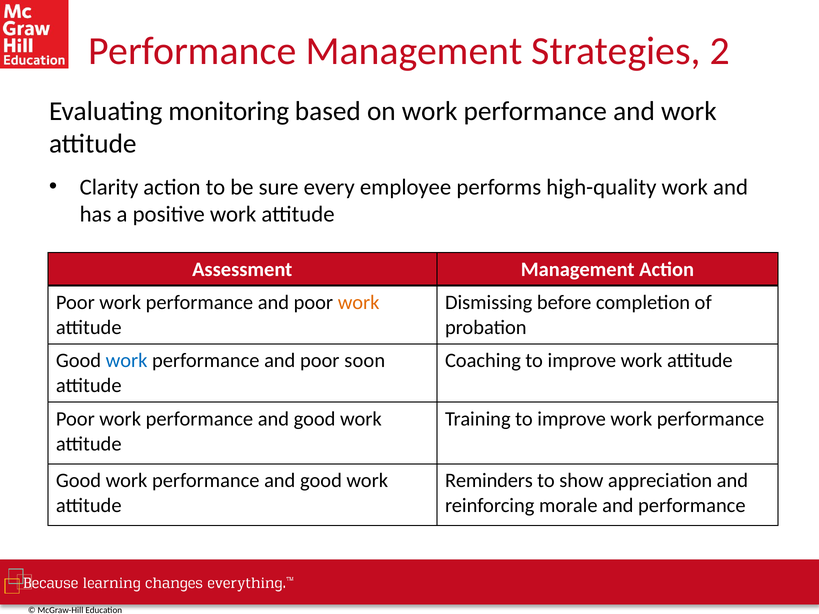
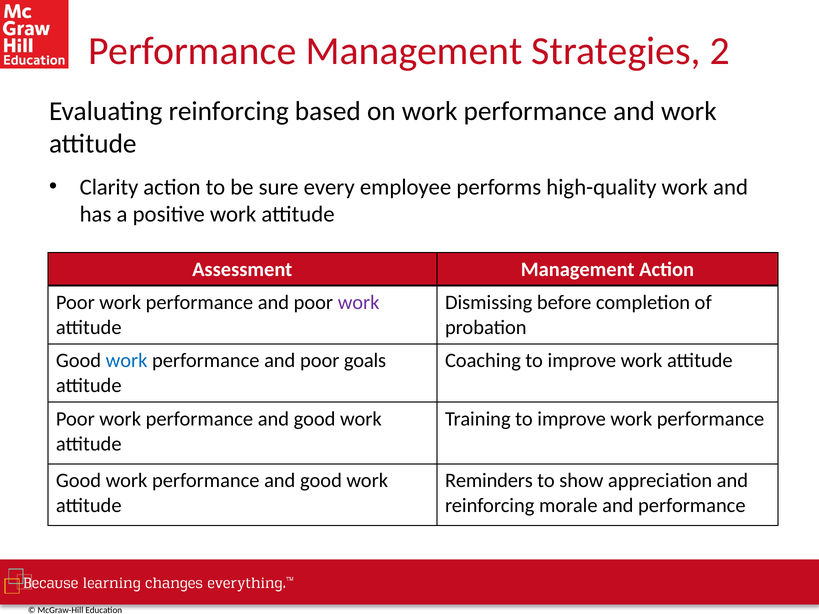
Evaluating monitoring: monitoring -> reinforcing (229, 111)
work colour: orange -> purple (359, 303)
soon: soon -> goals (365, 361)
